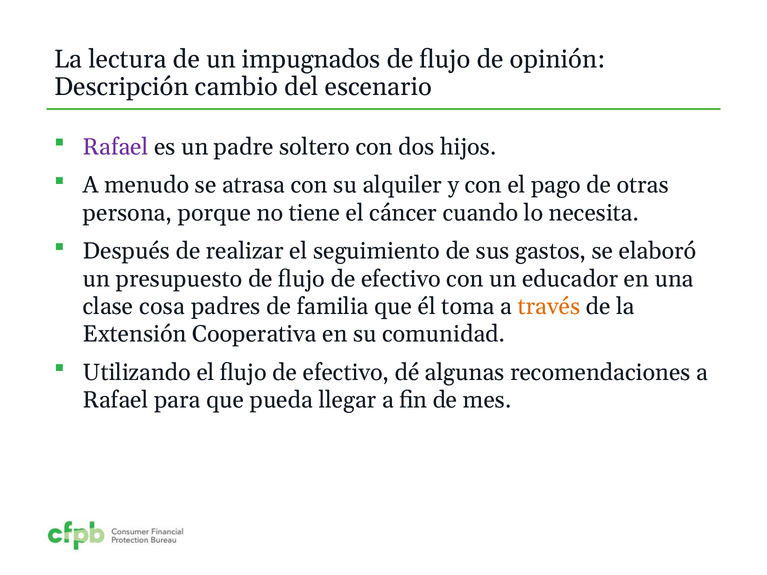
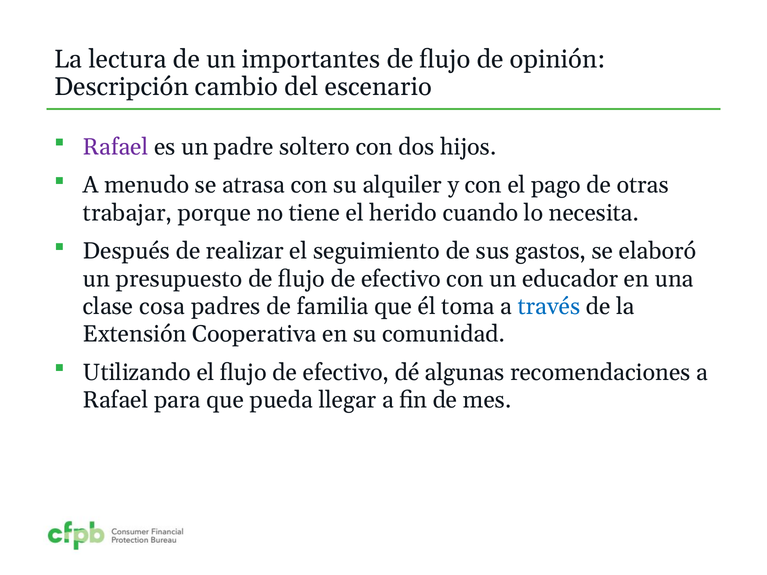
impugnados: impugnados -> importantes (311, 59)
persona: persona -> trabajar (127, 213)
cáncer: cáncer -> herido (403, 213)
través colour: orange -> blue (549, 307)
